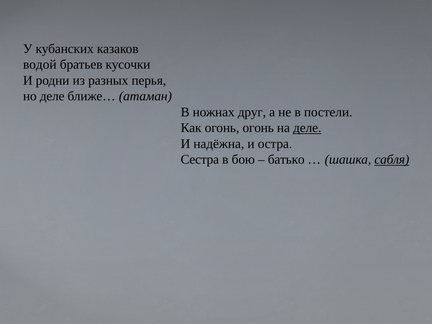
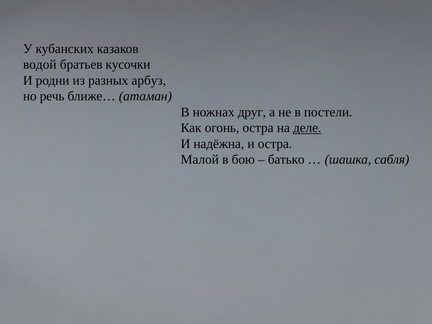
перья: перья -> арбуз (149, 80)
но деле: деле -> речь (52, 96)
огонь огонь: огонь -> остра (258, 128)
Сестра: Сестра -> Малой (200, 160)
сабля underline: present -> none (392, 160)
